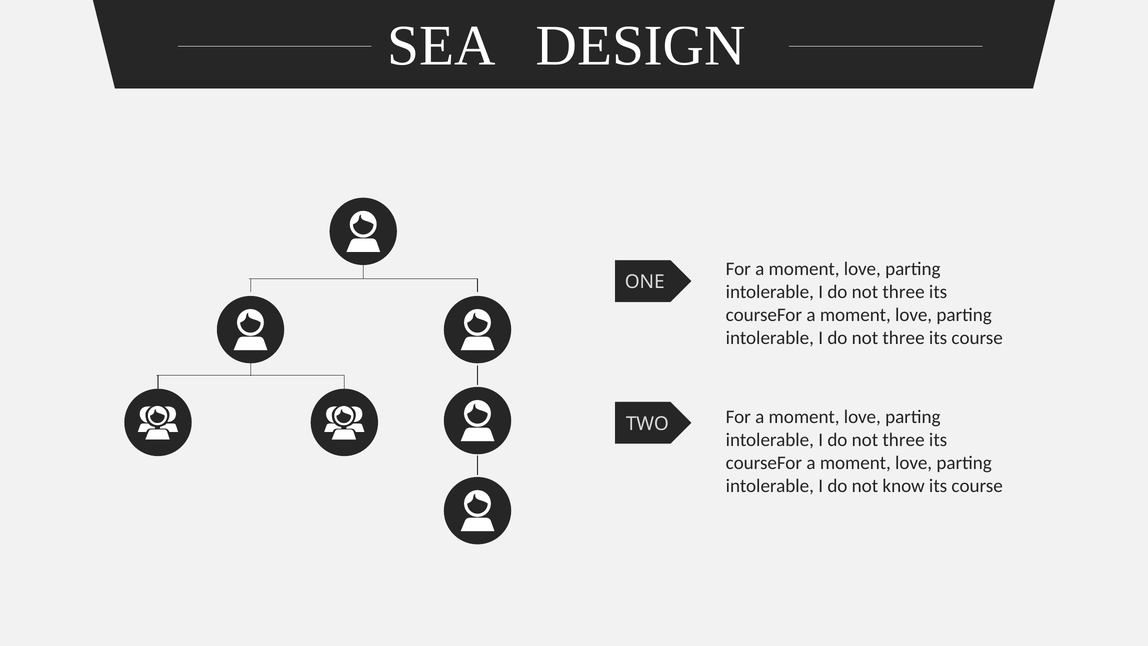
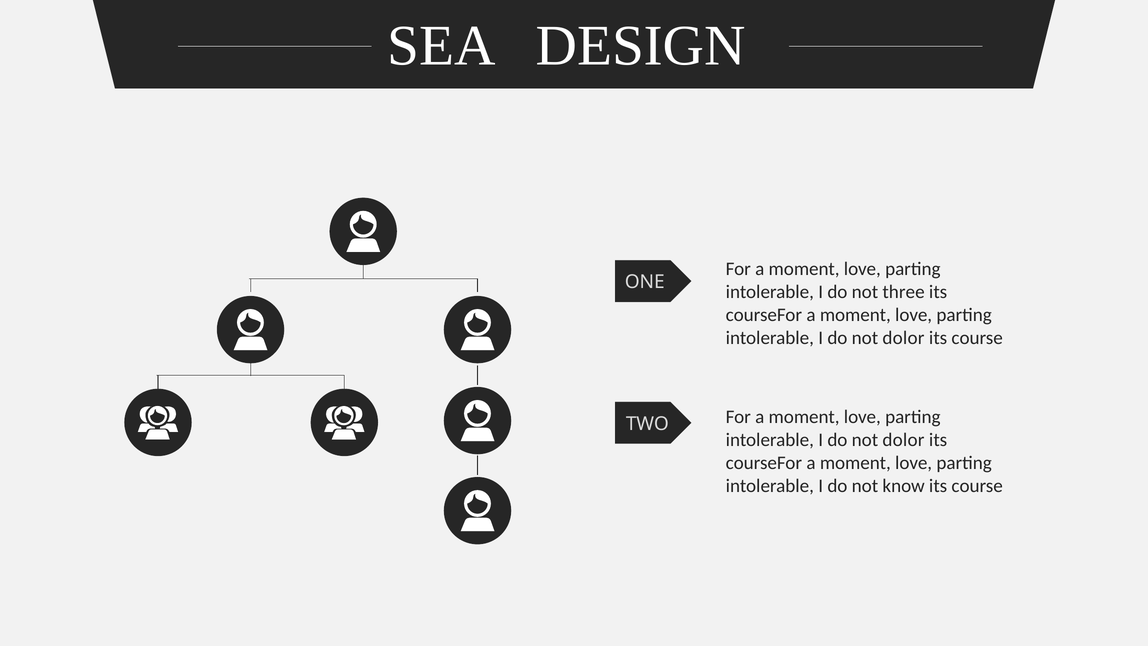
three: three -> dolor (903, 338)
three: three -> dolor (903, 440)
